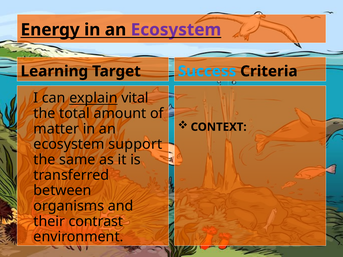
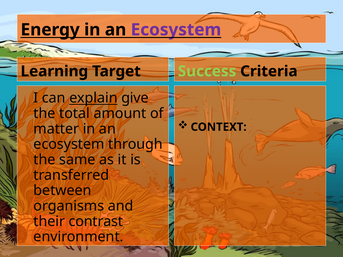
Success colour: light blue -> light green (207, 71)
vital: vital -> give (135, 98)
support: support -> through (135, 144)
